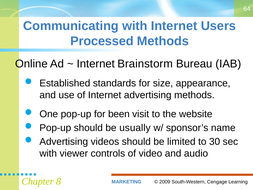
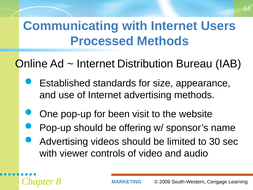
Brainstorm: Brainstorm -> Distribution (145, 64)
usually: usually -> offering (135, 128)
